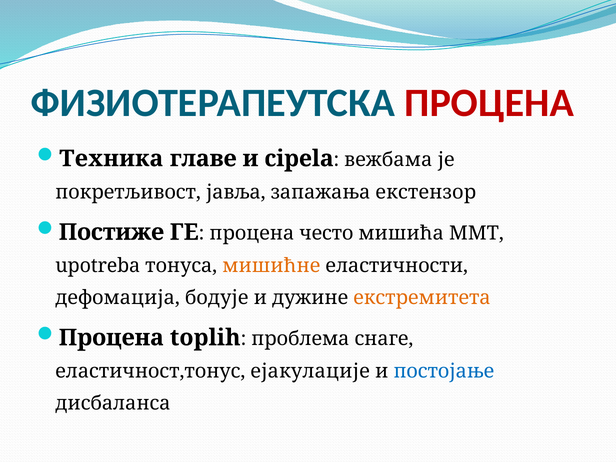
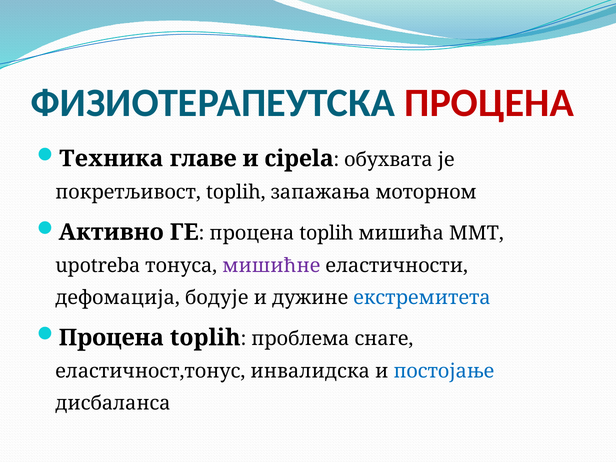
вежбама: вежбама -> обухвата (388, 160)
покретљивост јавља: јавља -> toplih (236, 192)
екстензор: екстензор -> моторном (426, 192)
Постиже: Постиже -> Активно (111, 232)
често: често -> toplih (326, 233)
мишићне colour: orange -> purple (271, 266)
екстремитета colour: orange -> blue (422, 298)
ејакулације: ејакулације -> инвалидска (310, 371)
